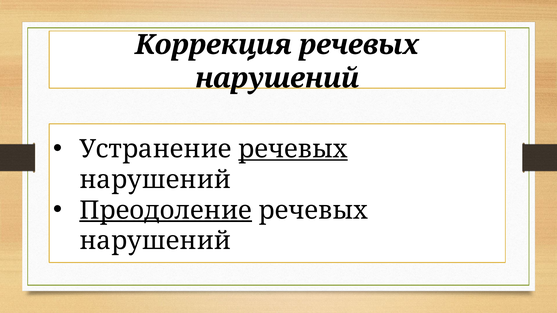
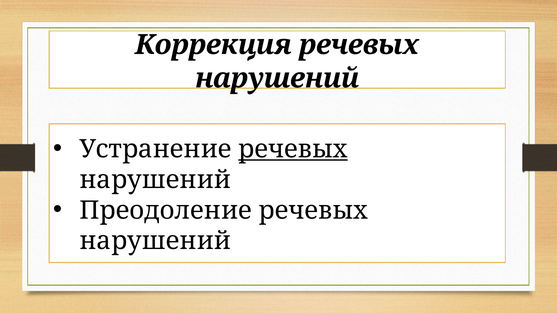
Преодоление underline: present -> none (166, 210)
